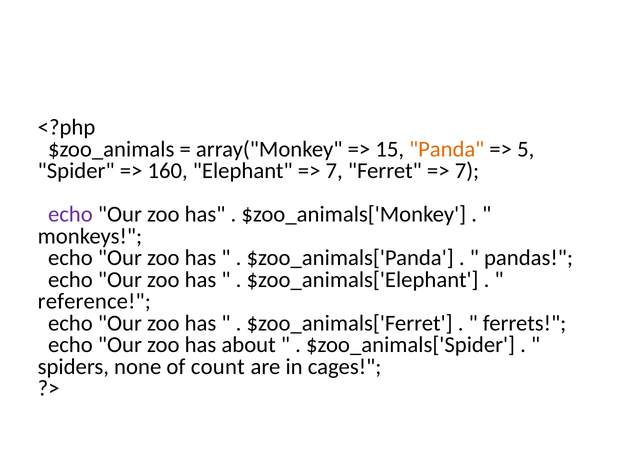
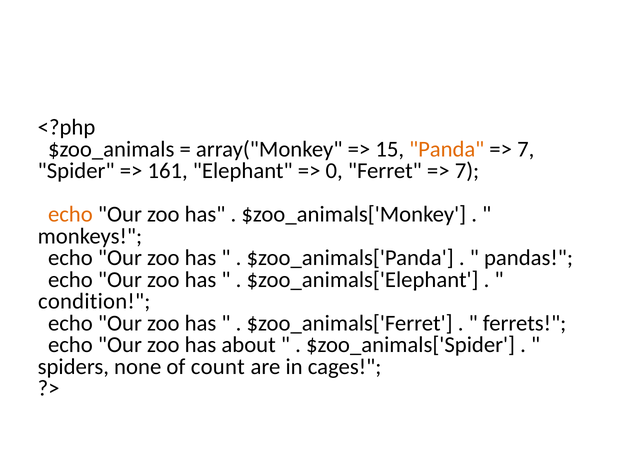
5: 5 -> 7 (526, 149)
160: 160 -> 161 (168, 171)
7: 7 -> 0 (334, 171)
echo colour: purple -> orange (70, 215)
reference: reference -> condition (94, 302)
